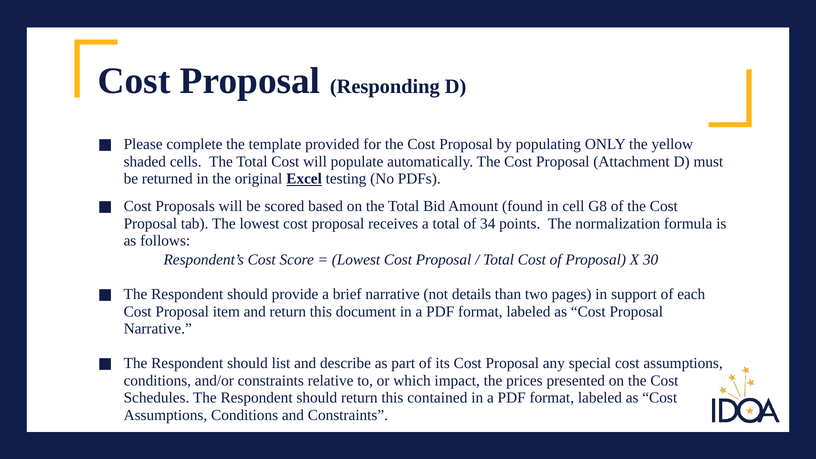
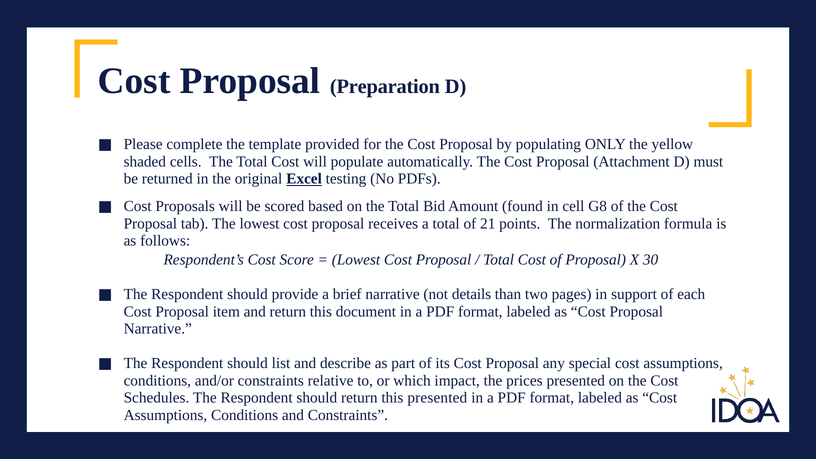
Responding: Responding -> Preparation (385, 87)
34: 34 -> 21 (488, 223)
this contained: contained -> presented (437, 398)
